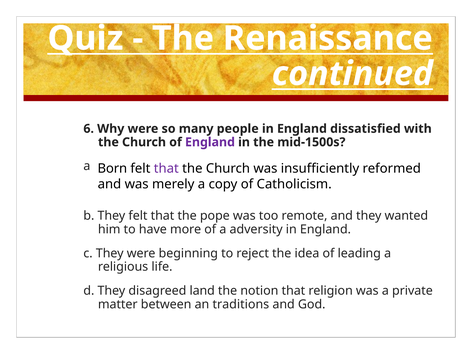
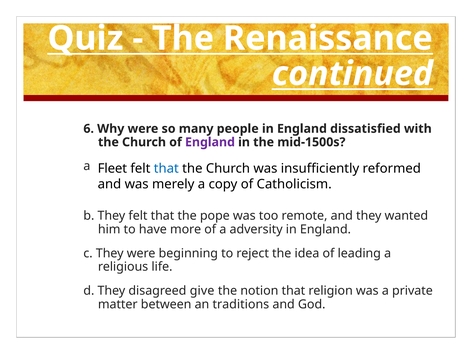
Born: Born -> Fleet (112, 168)
that colour: purple -> blue (166, 168)
land: land -> give (202, 291)
